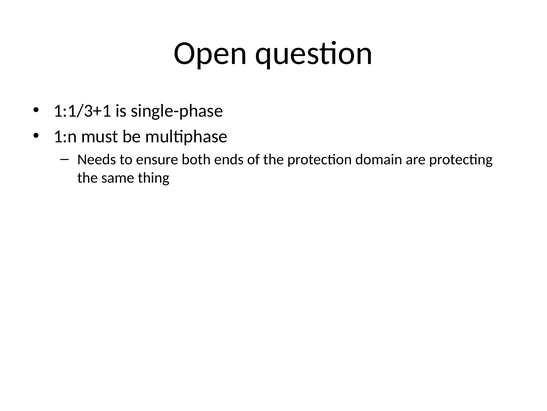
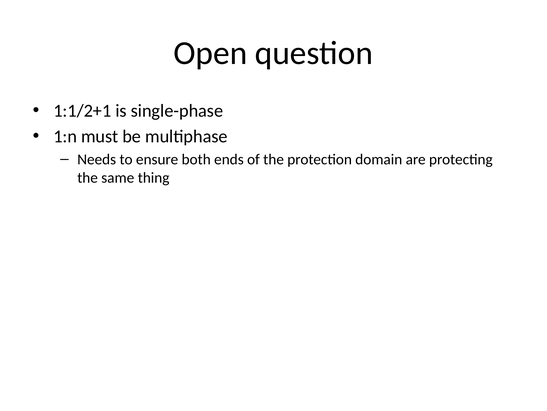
1:1/3+1: 1:1/3+1 -> 1:1/2+1 (82, 111)
